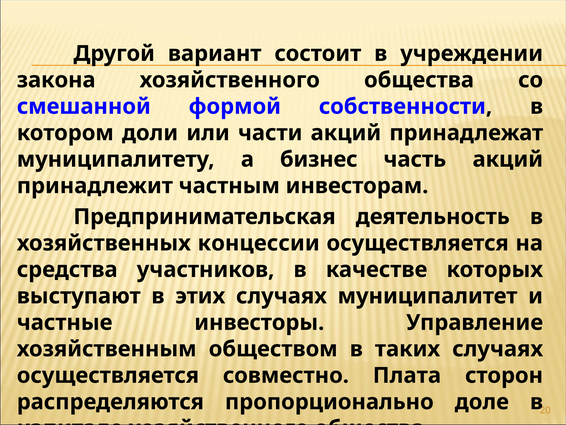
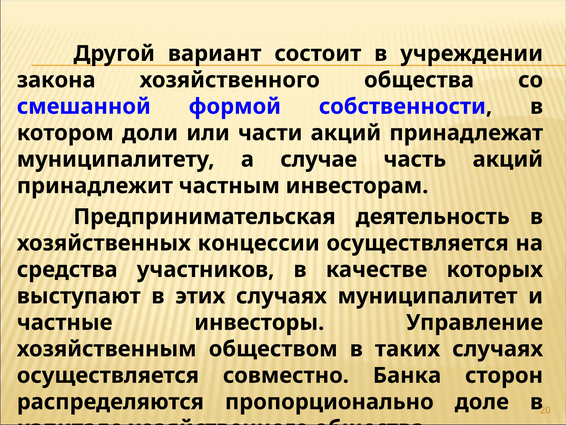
бизнес: бизнес -> случае (319, 159)
Плата: Плата -> Банка (407, 375)
